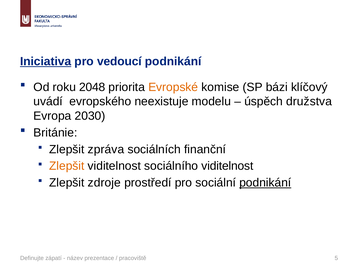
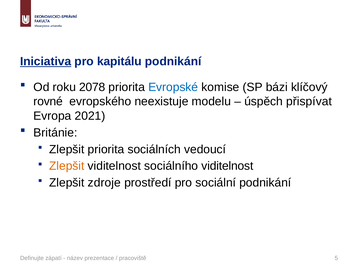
vedoucí: vedoucí -> kapitálu (119, 61)
2048: 2048 -> 2078 (92, 87)
Evropské colour: orange -> blue (173, 87)
uvádí: uvádí -> rovné (48, 102)
družstva: družstva -> přispívat (309, 102)
2030: 2030 -> 2021 (90, 116)
Zlepšit zpráva: zpráva -> priorita (106, 149)
finanční: finanční -> vedoucí (205, 149)
podnikání underline: present -> none (265, 183)
